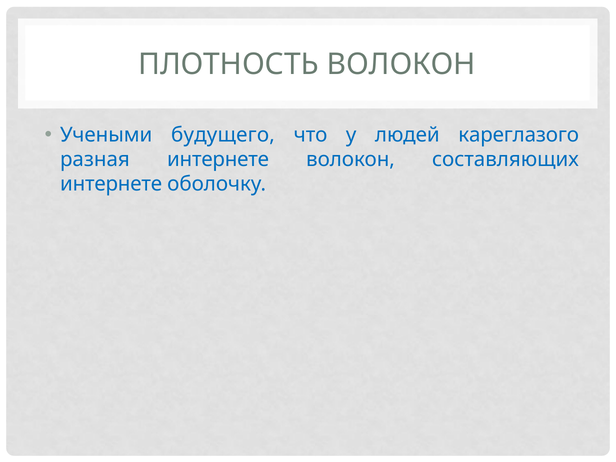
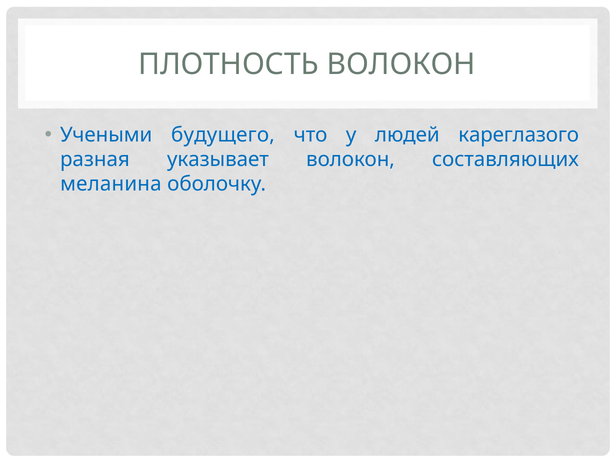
разная интернете: интернете -> указывает (218, 160)
интернете: интернете -> меланина (111, 184)
